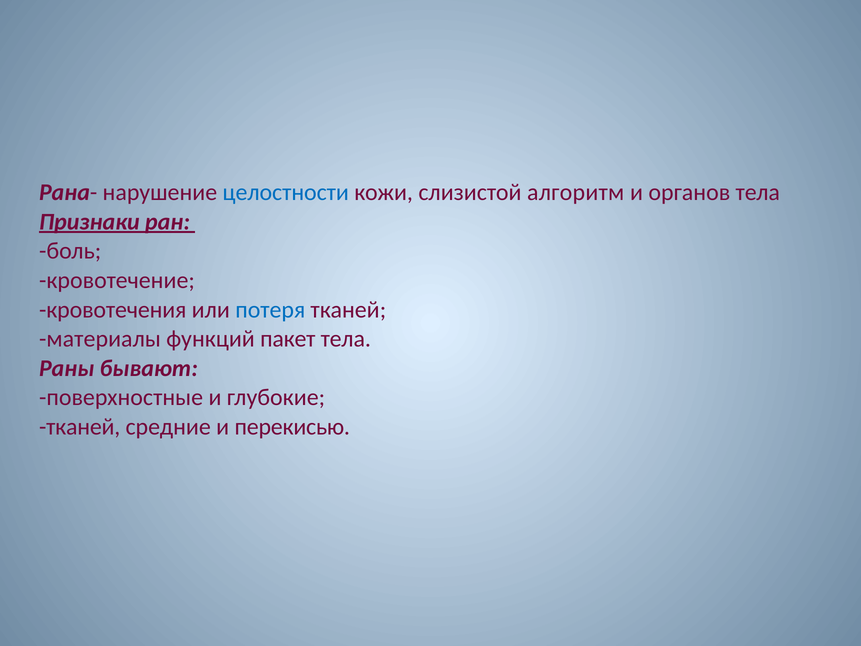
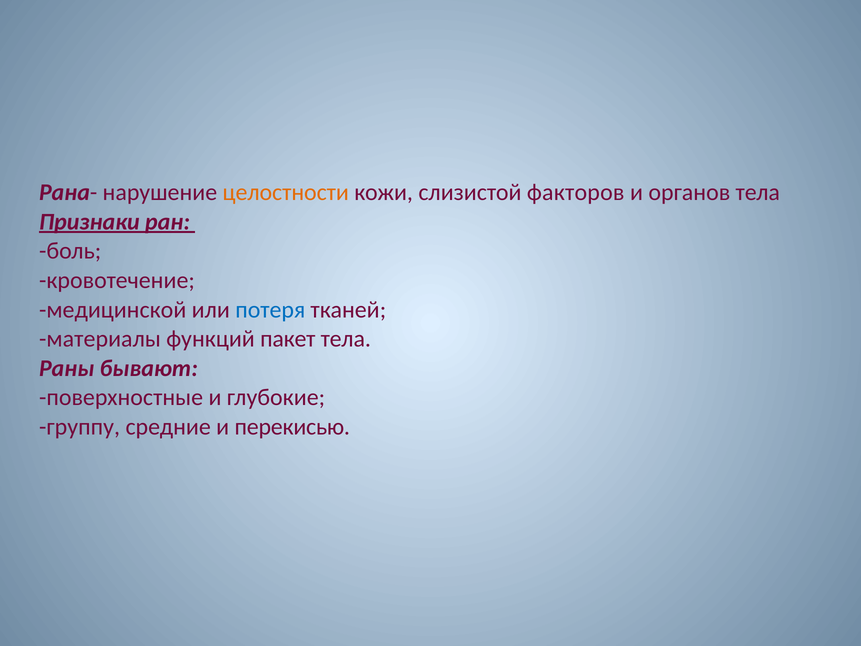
целостности colour: blue -> orange (286, 192)
алгоритм: алгоритм -> факторов (576, 192)
кровотечения: кровотечения -> медицинской (113, 310)
тканей: тканей -> группу (80, 427)
